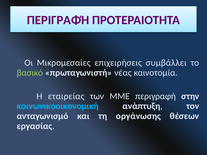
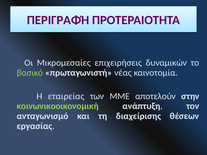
συμβάλλει: συμβάλλει -> δυναμικών (166, 63)
ΜΜΕ περιγραφή: περιγραφή -> αποτελούν (156, 96)
κοινωνικοοικονομική colour: light blue -> light green (58, 106)
οργάνωσης: οργάνωσης -> διαχείρισης (138, 116)
